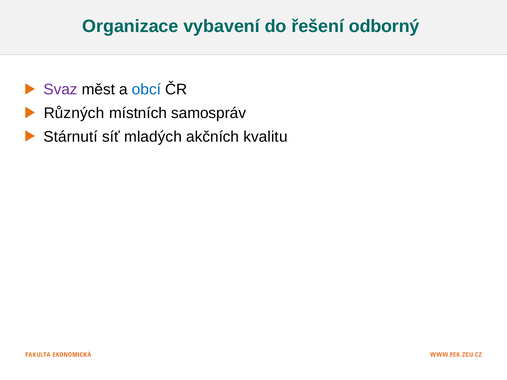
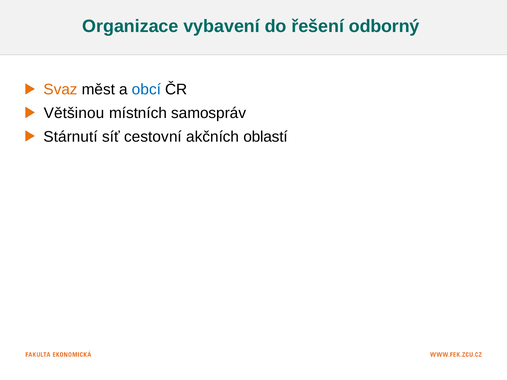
Svaz colour: purple -> orange (60, 90)
Různých: Různých -> Většinou (74, 113)
mladých: mladých -> cestovní (153, 137)
kvalitu: kvalitu -> oblastí (266, 137)
